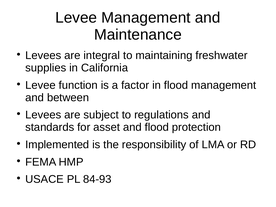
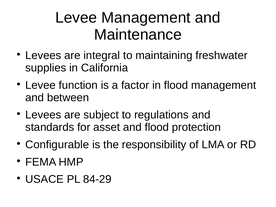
Implemented: Implemented -> Configurable (57, 145)
84-93: 84-93 -> 84-29 (97, 179)
